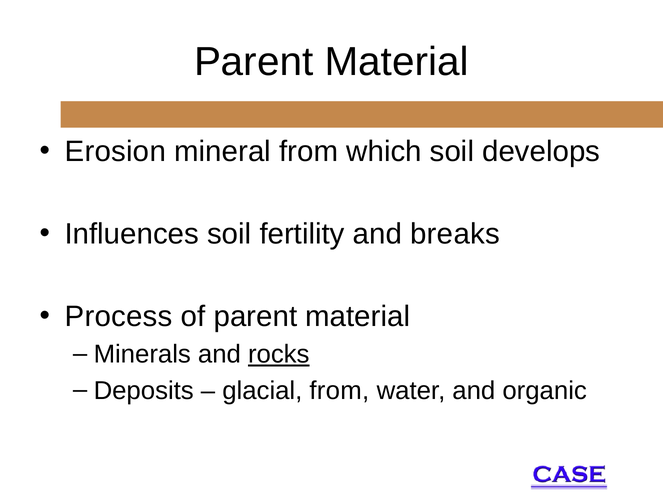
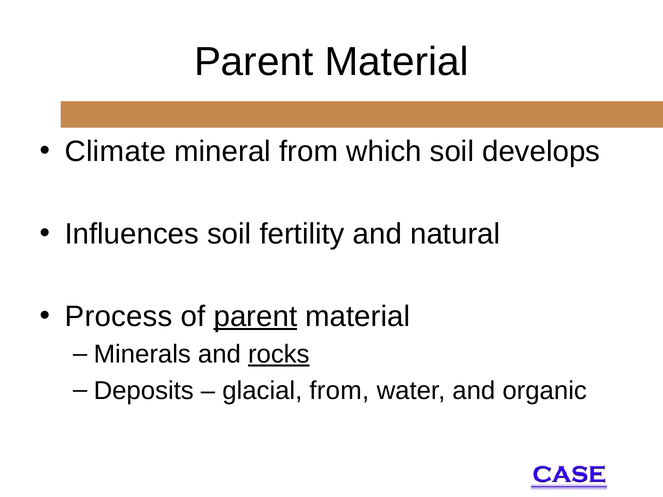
Erosion: Erosion -> Climate (115, 151)
breaks: breaks -> natural (455, 234)
parent underline: none -> present (255, 317)
